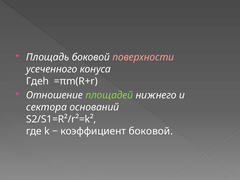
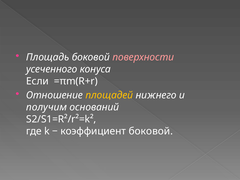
Гдеh: Гдеh -> Если (37, 81)
площадей colour: light green -> yellow (109, 95)
сектора: сектора -> получим (47, 107)
